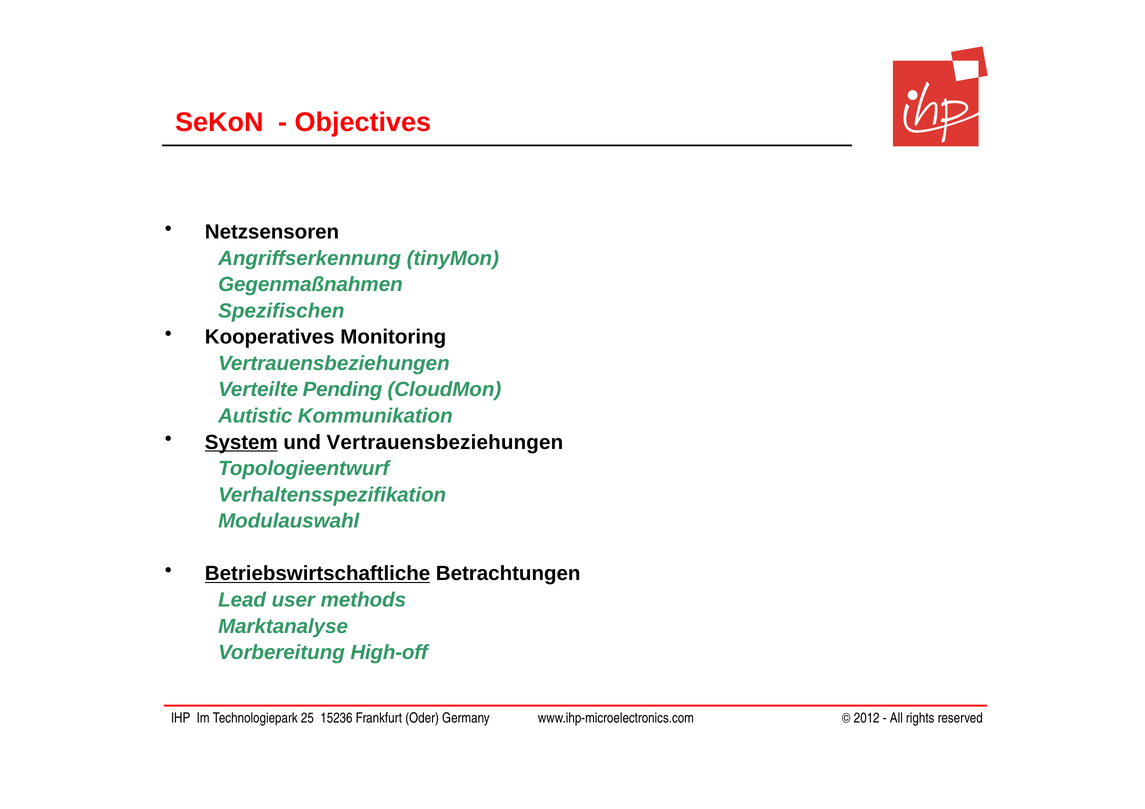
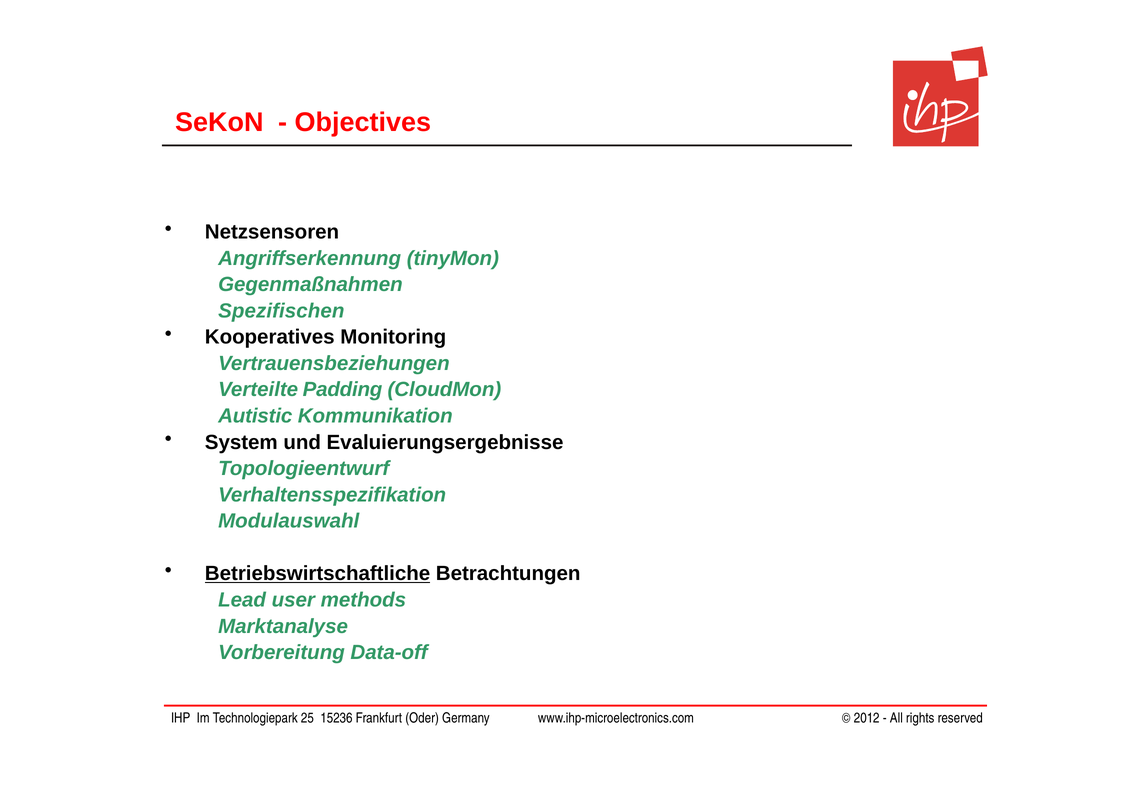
Pending: Pending -> Padding (343, 390)
System underline: present -> none (241, 443)
und Vertrauensbeziehungen: Vertrauensbeziehungen -> Evaluierungsergebnisse (445, 443)
High-off: High-off -> Data-off (389, 653)
